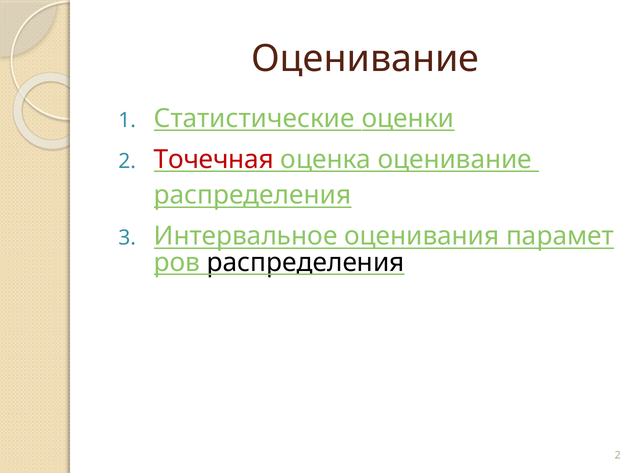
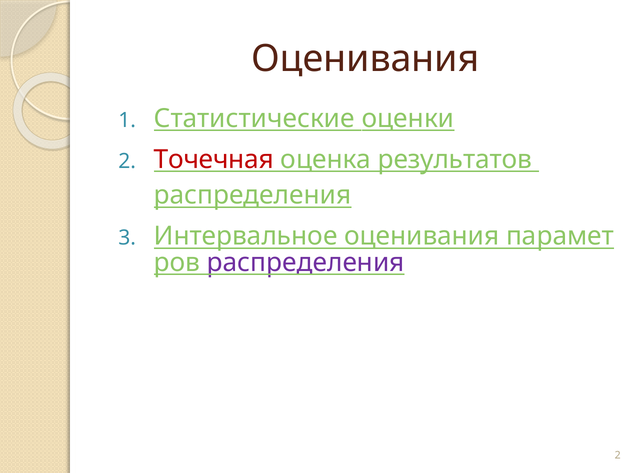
Оценивание: Оценивание -> Оценивания (365, 59)
оценка оценивание: оценивание -> результатов (455, 160)
распределения colour: black -> purple (306, 263)
